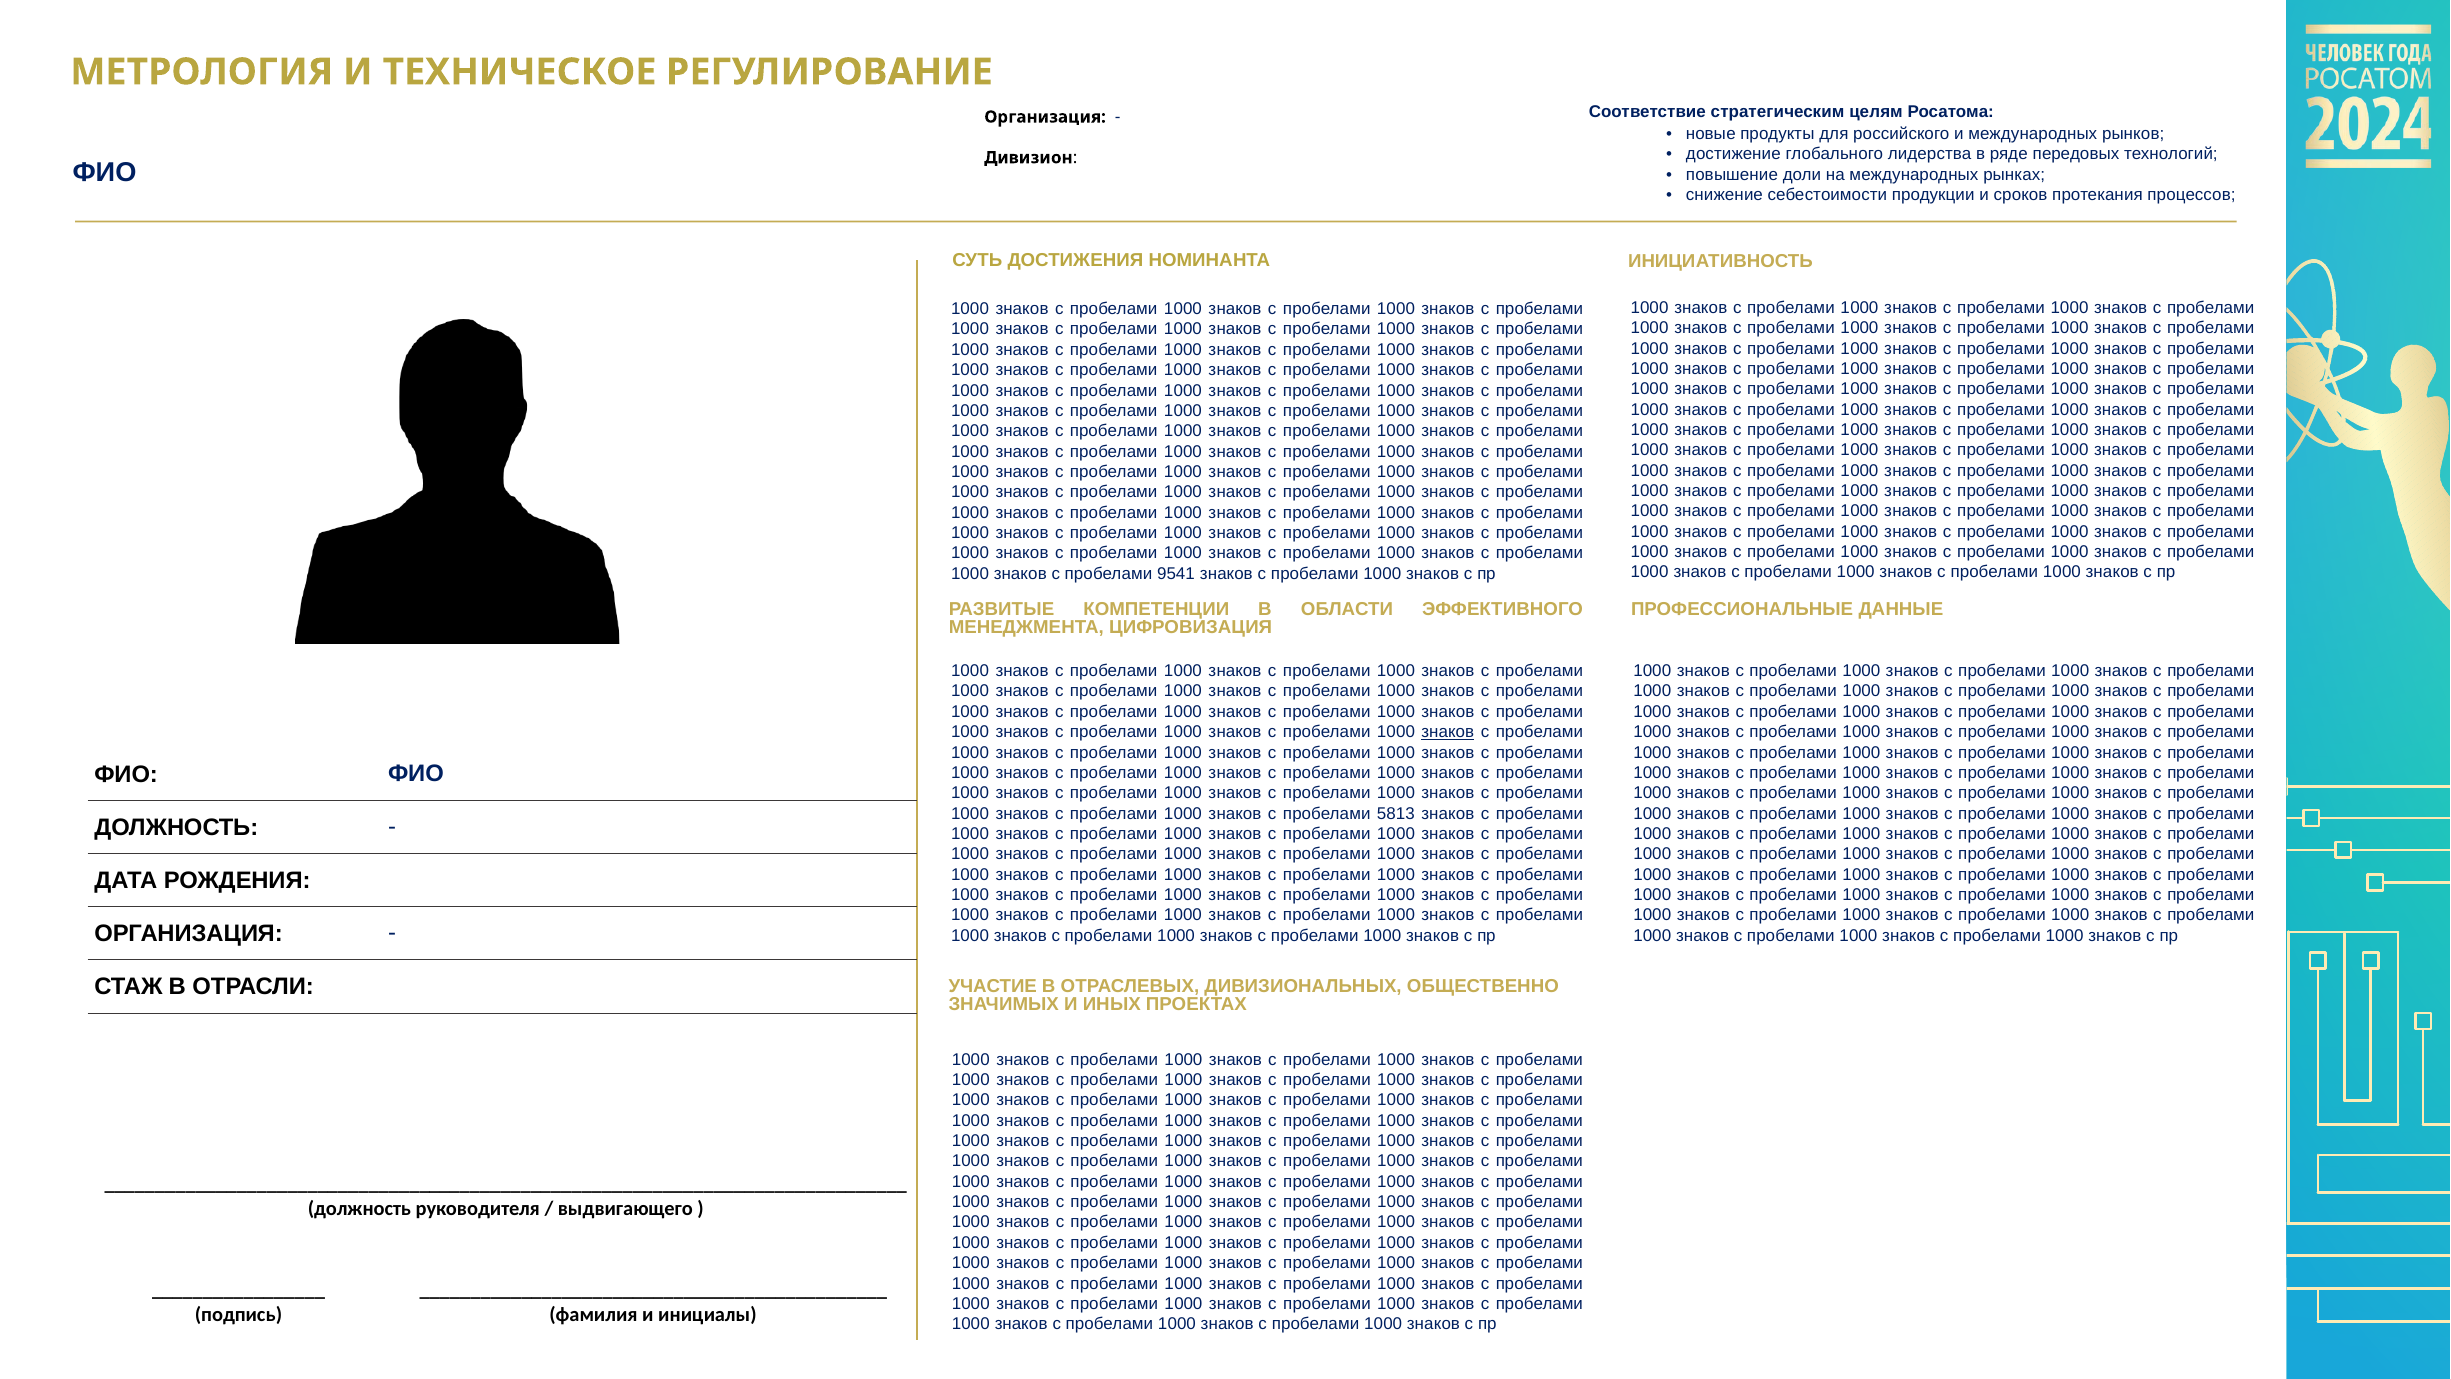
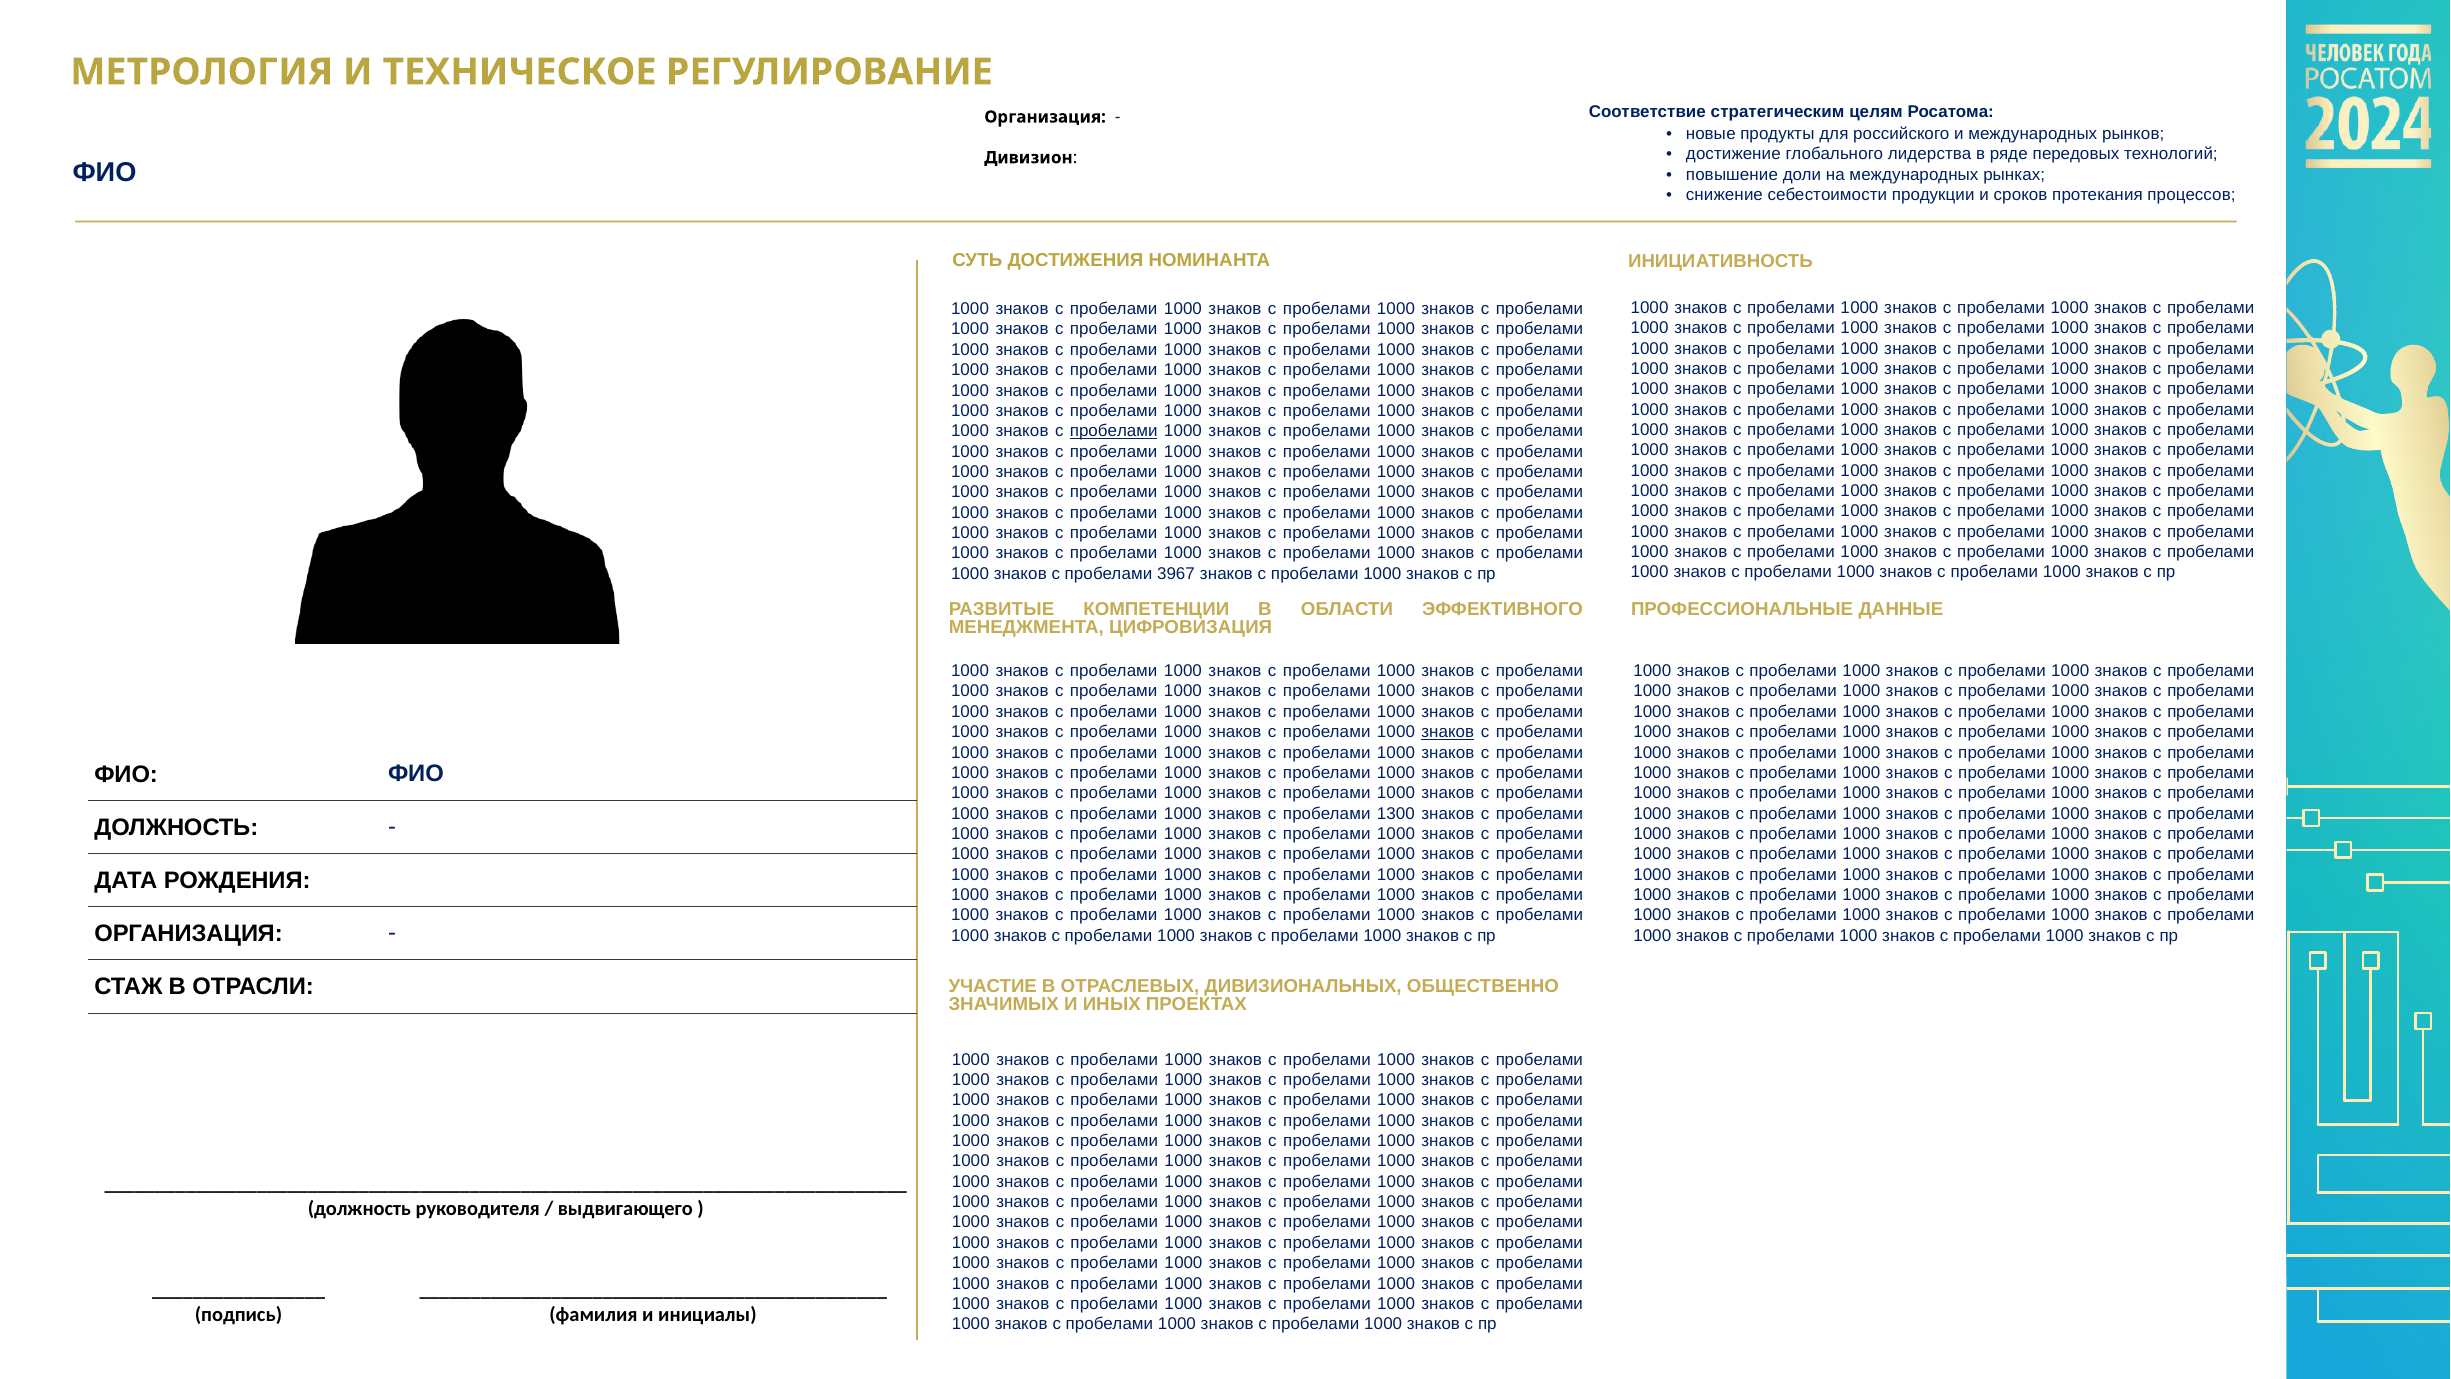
пробелами underline: none -> present (1114, 431)
9541: 9541 -> 3967 (1176, 573)
5813: 5813 -> 1300 (1396, 813)
